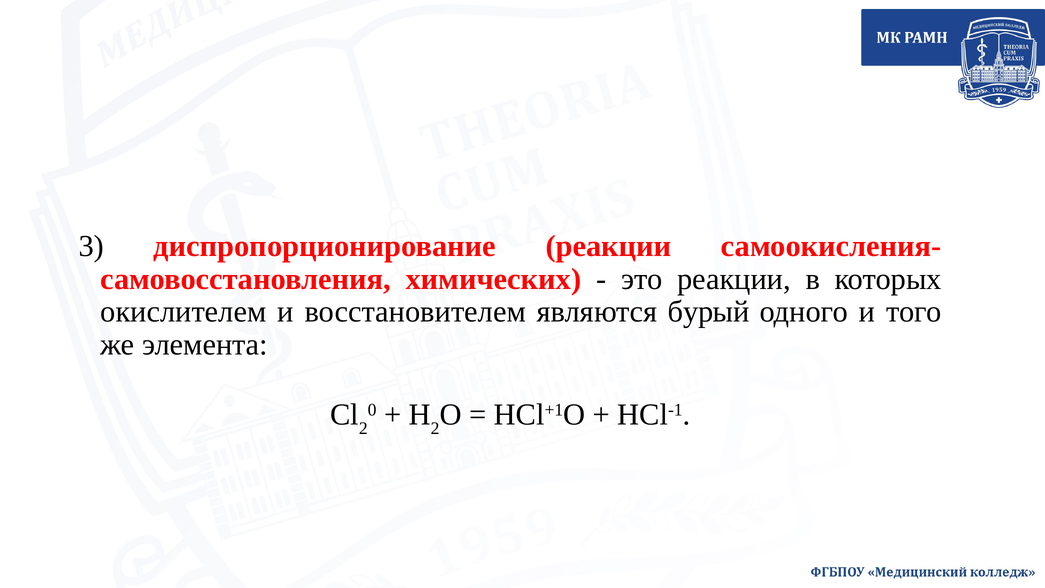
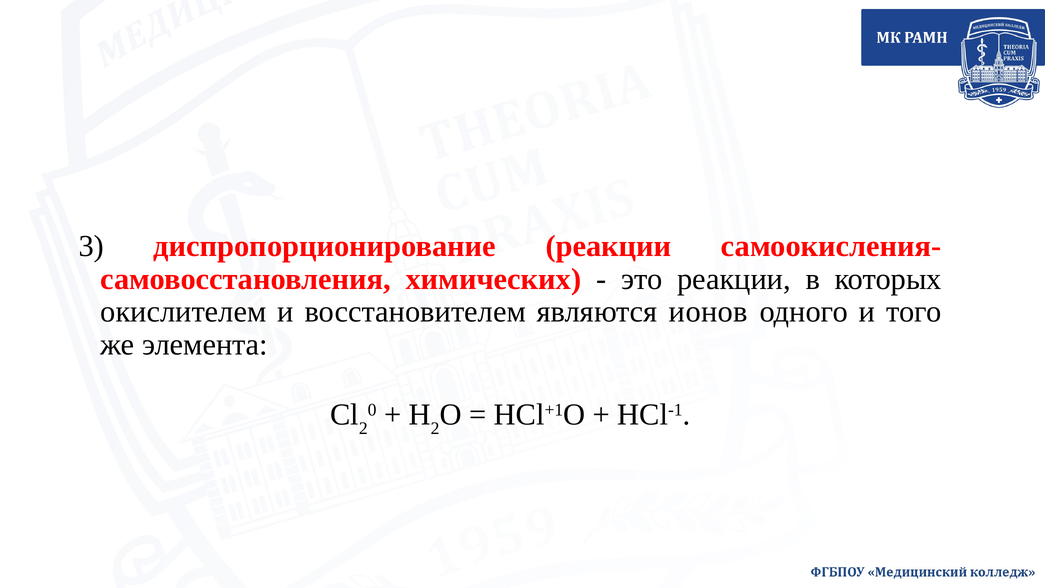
бурый: бурый -> ионов (708, 312)
